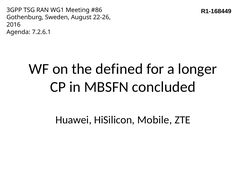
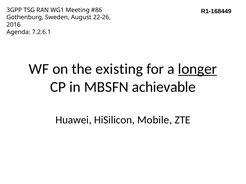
defined: defined -> existing (119, 69)
longer underline: none -> present (197, 69)
concluded: concluded -> achievable (164, 87)
